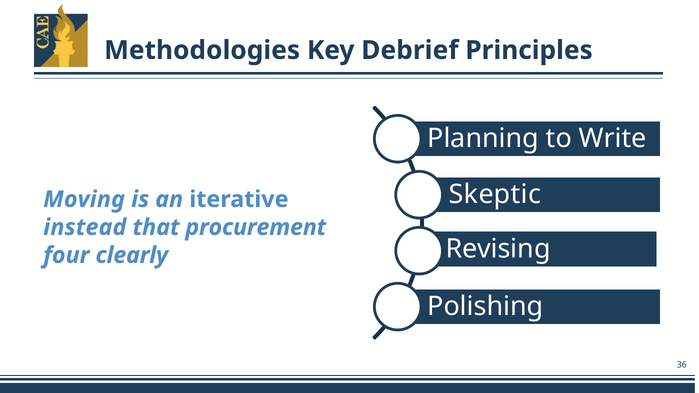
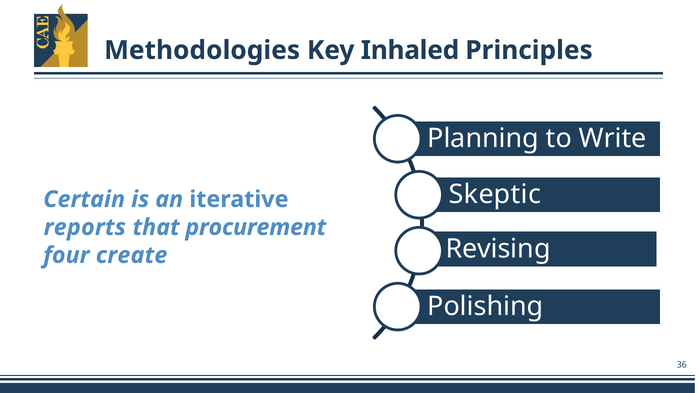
Debrief: Debrief -> Inhaled (410, 50)
Moving: Moving -> Certain (84, 199)
instead: instead -> reports (85, 227)
clearly: clearly -> create (132, 255)
